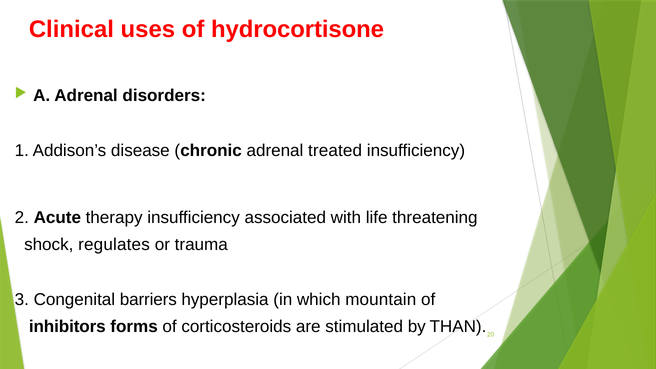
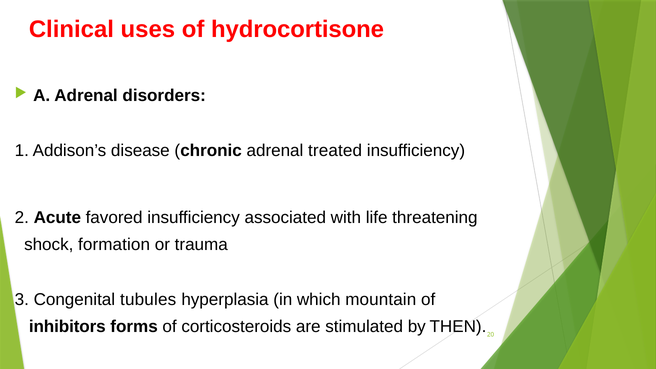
therapy: therapy -> favored (114, 217)
regulates: regulates -> formation (114, 245)
barriers: barriers -> tubules (148, 299)
THAN: THAN -> THEN (458, 327)
